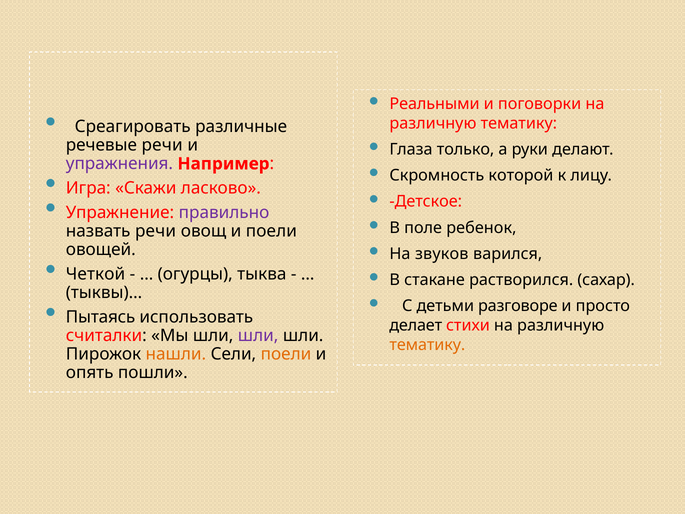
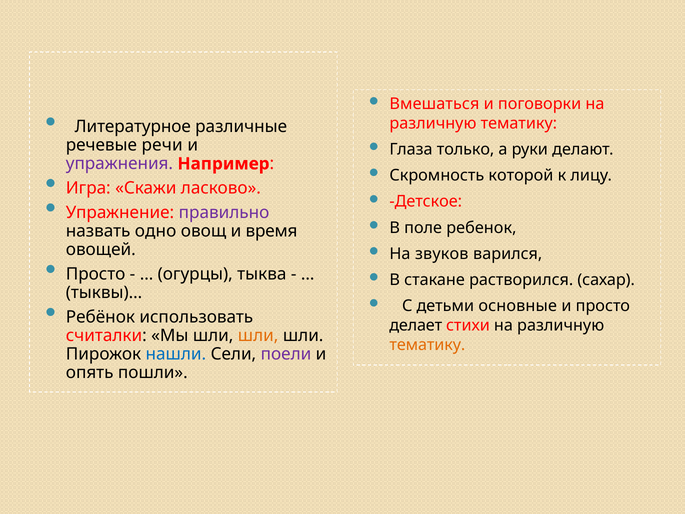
Реальными: Реальными -> Вмешаться (434, 104)
Среагировать: Среагировать -> Литературное (133, 127)
назвать речи: речи -> одно (156, 231)
и поели: поели -> время (272, 231)
Четкой: Четкой -> Просто (96, 274)
разговоре: разговоре -> основные (518, 306)
Пытаясь: Пытаясь -> Ребёнок (100, 317)
шли colour: purple -> orange (258, 336)
нашли colour: orange -> blue (176, 354)
поели colour: orange -> purple (286, 354)
